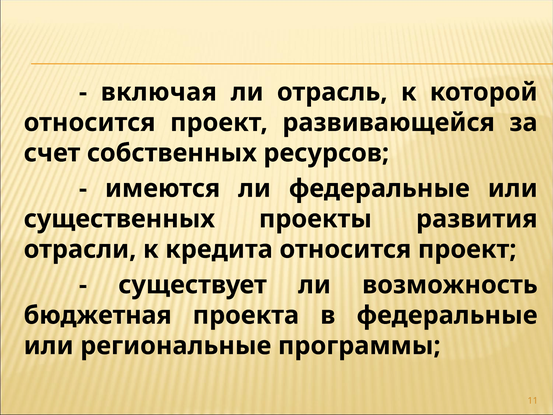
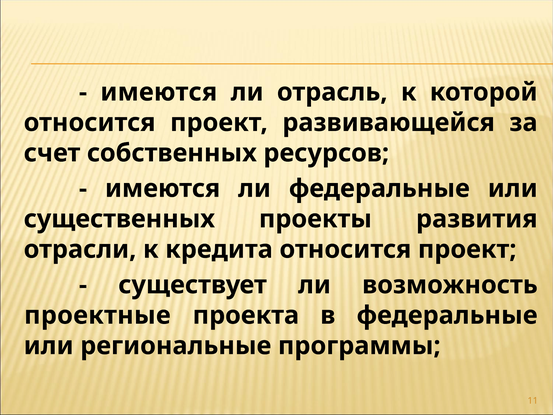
включая: включая -> имеются (159, 92)
бюджетная: бюджетная -> проектные (97, 315)
